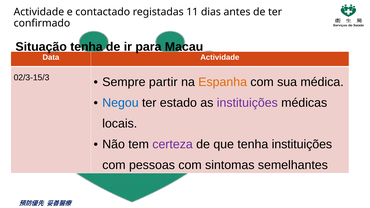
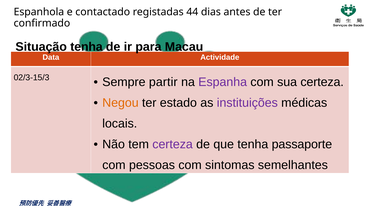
Actividade: Actividade -> Espanhola (39, 12)
11: 11 -> 44 (192, 12)
Espanha colour: orange -> purple (223, 82)
sua médica: médica -> certeza (322, 82)
Negou colour: blue -> orange (120, 103)
tenha instituições: instituições -> passaporte (302, 144)
